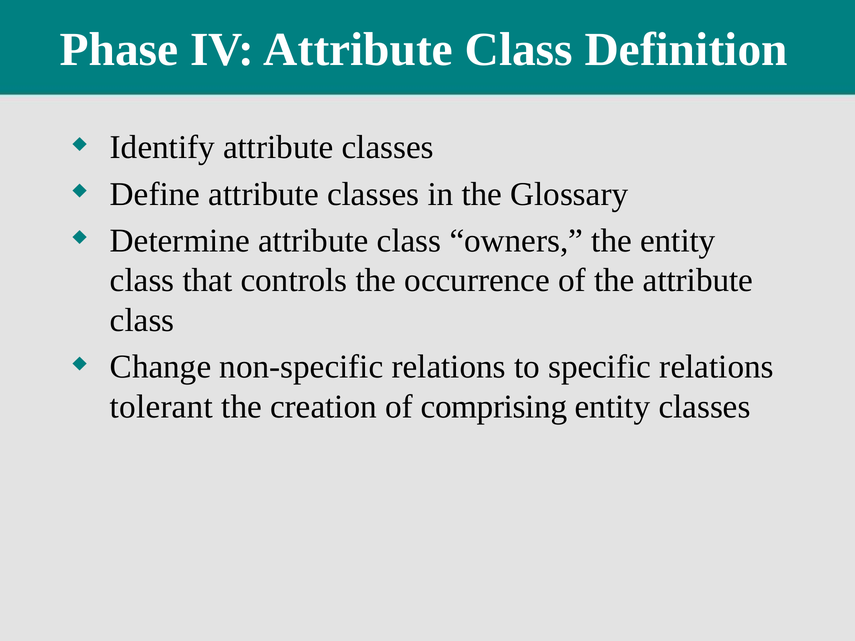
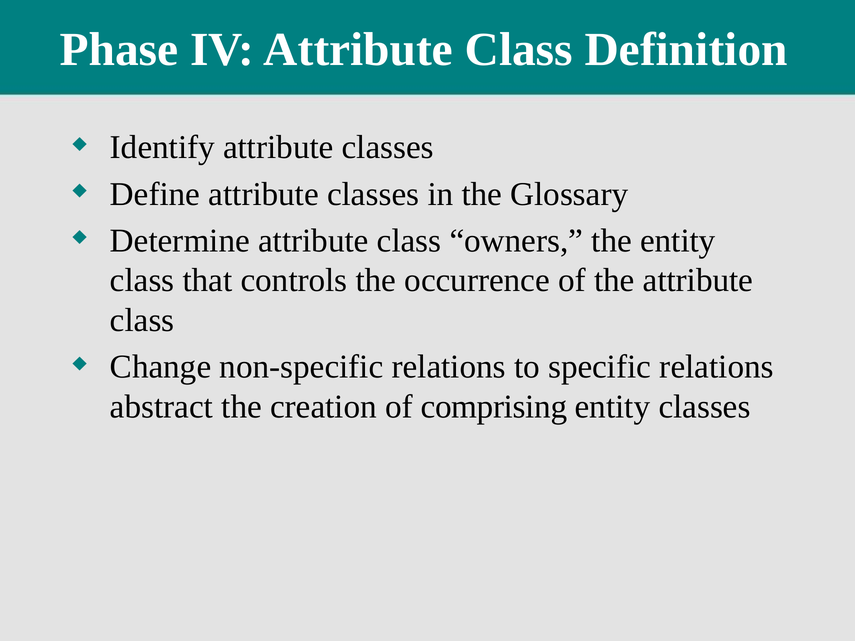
tolerant: tolerant -> abstract (162, 407)
